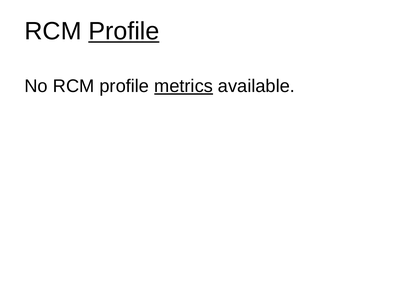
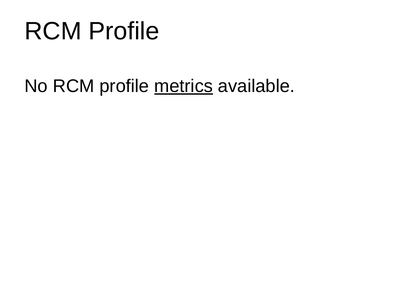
Profile underline: present -> none (124, 31)
